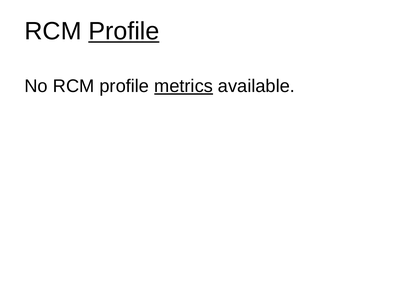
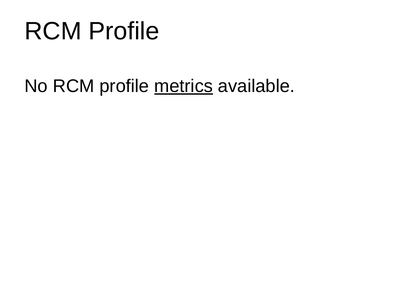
Profile underline: present -> none (124, 31)
